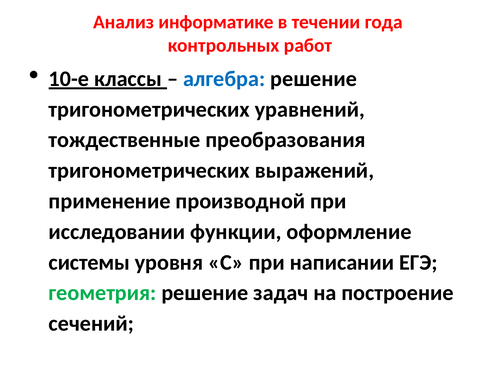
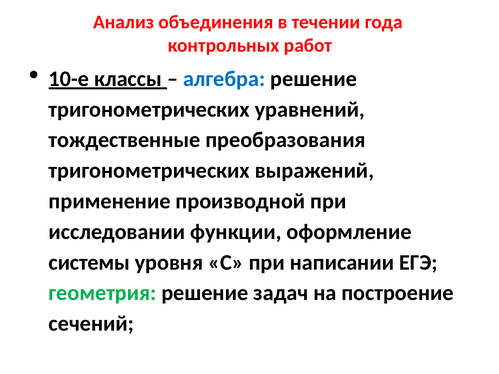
информатике: информатике -> объединения (216, 22)
